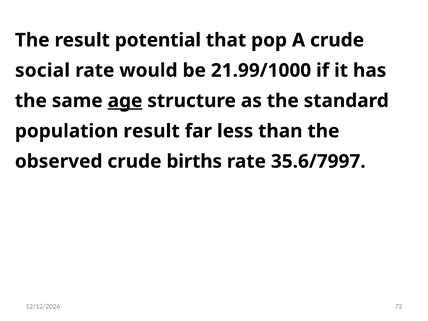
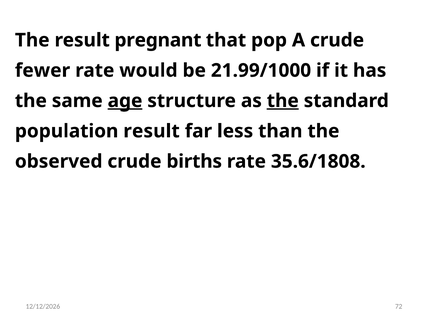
potential: potential -> pregnant (158, 40)
social: social -> fewer (43, 70)
the underline: none -> present (283, 101)
35.6/7997: 35.6/7997 -> 35.6/1808 (318, 161)
